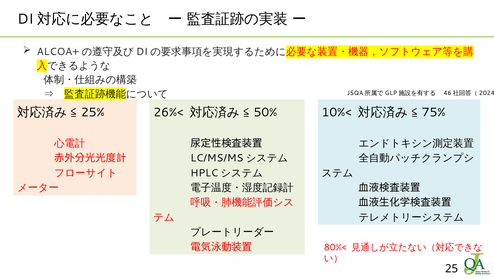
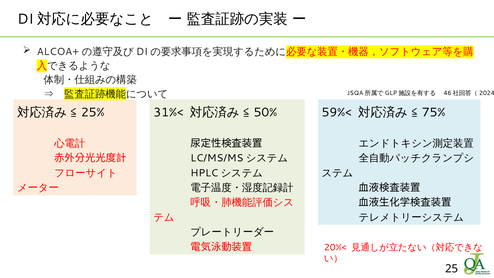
26%<: 26%< -> 31%< (168, 112)
10%<: 10%< -> 59%< (337, 112)
80%<: 80%< -> 20%< (335, 247)
